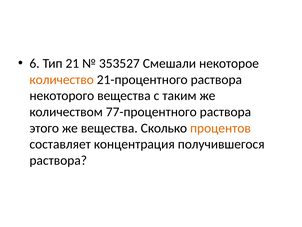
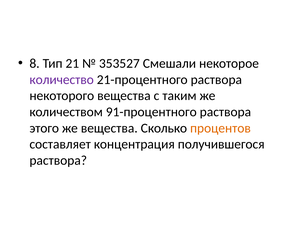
6: 6 -> 8 (35, 63)
количество colour: orange -> purple (62, 79)
77-процентного: 77-процентного -> 91-процентного (151, 112)
